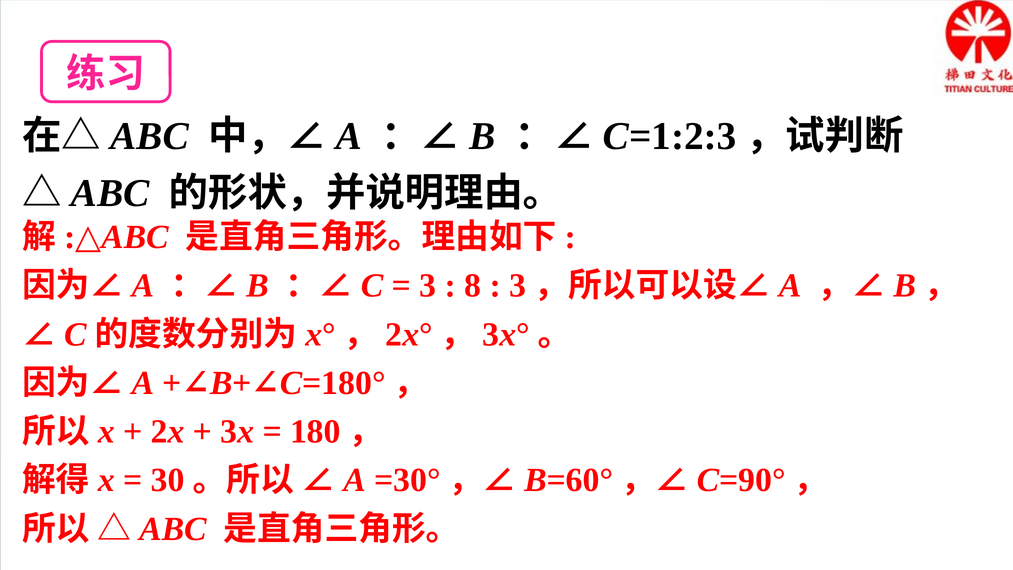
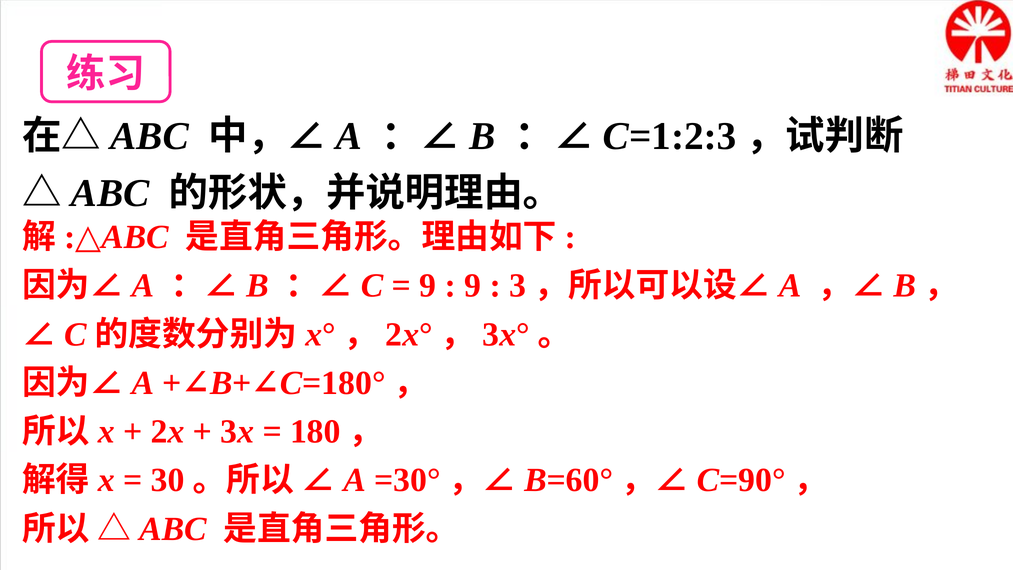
3: 3 -> 9 (428, 286)
8: 8 -> 9 (473, 286)
